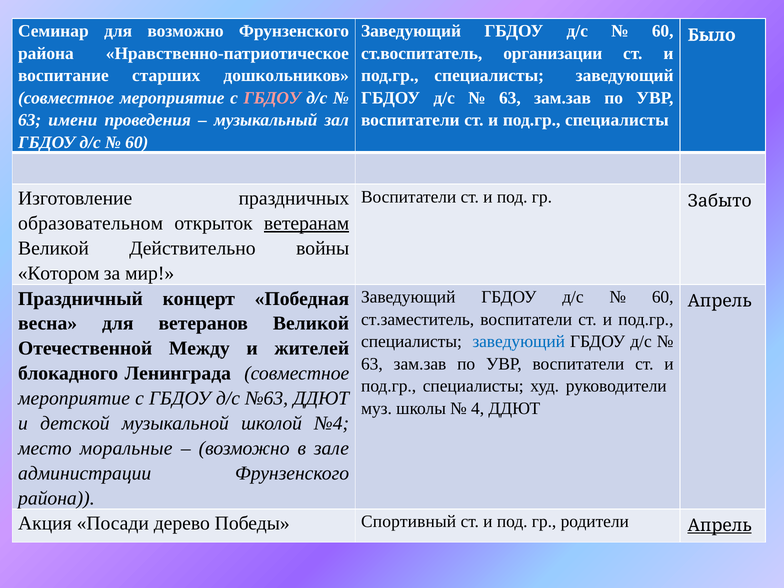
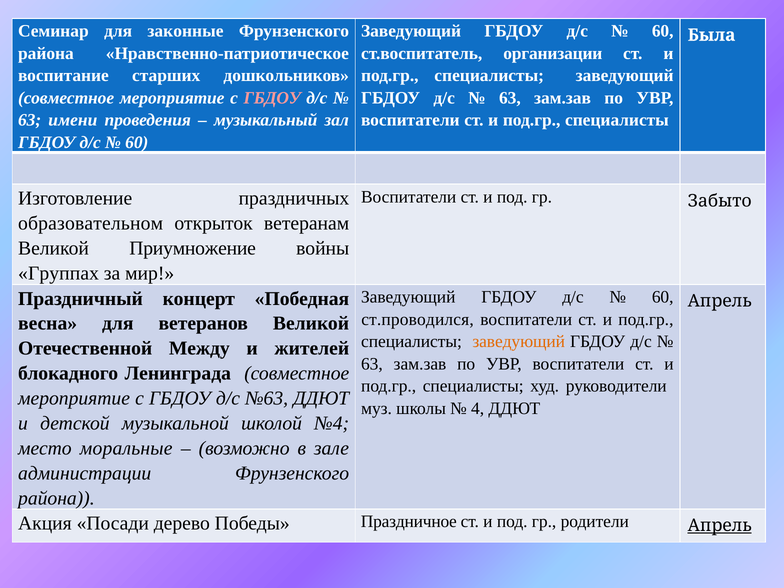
для возможно: возможно -> законные (185, 31)
Было: Было -> Была (712, 35)
ветеранам underline: present -> none (307, 223)
Действительно: Действительно -> Приумножение (193, 248)
Котором: Котором -> Группах (59, 273)
ст.заместитель: ст.заместитель -> ст.проводился (418, 319)
заведующий colour: blue -> orange (519, 342)
Спортивный: Спортивный -> Праздничное (409, 522)
